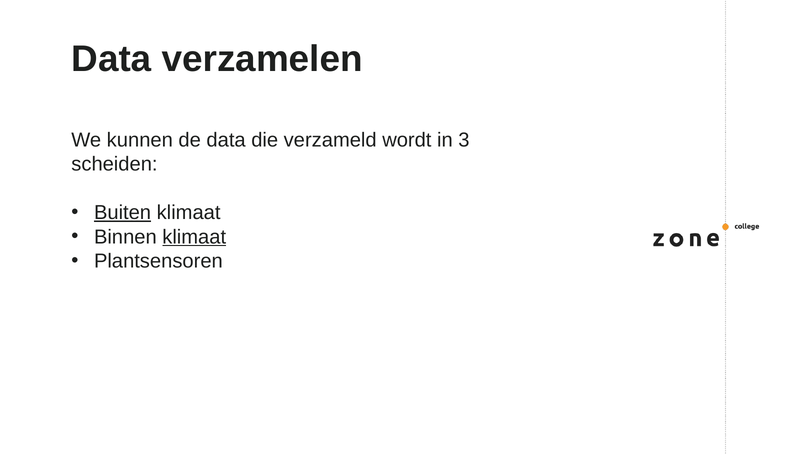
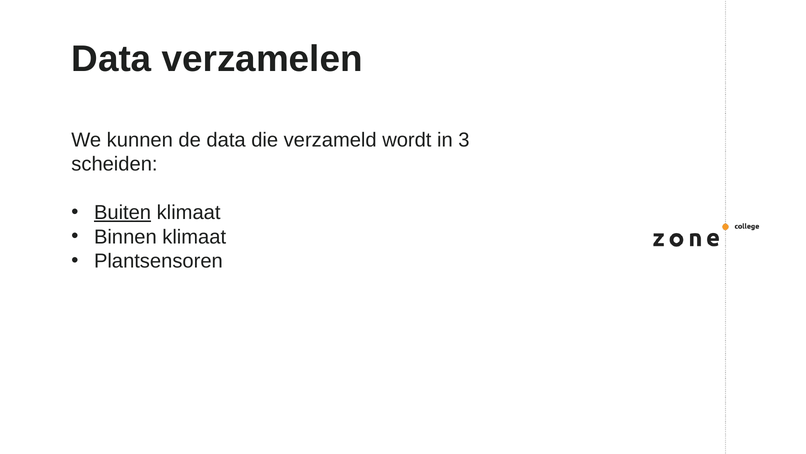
klimaat underline: present -> none (194, 237)
